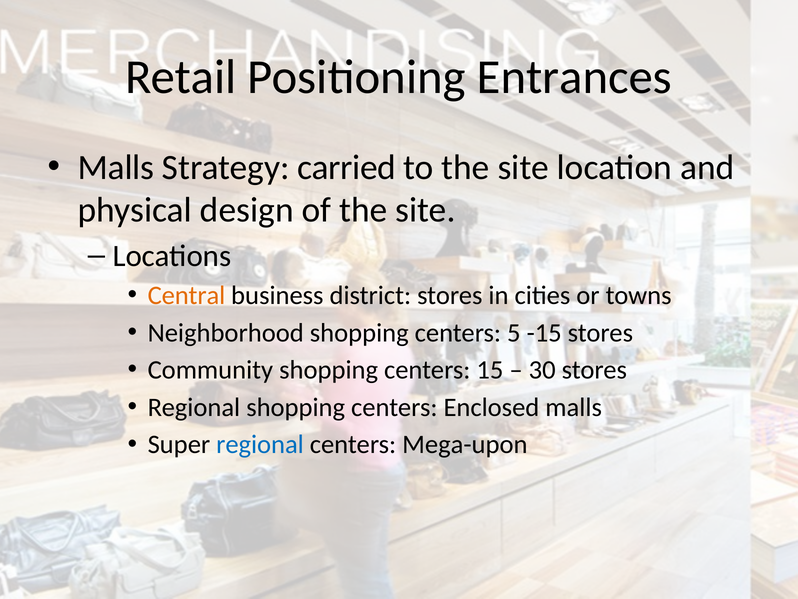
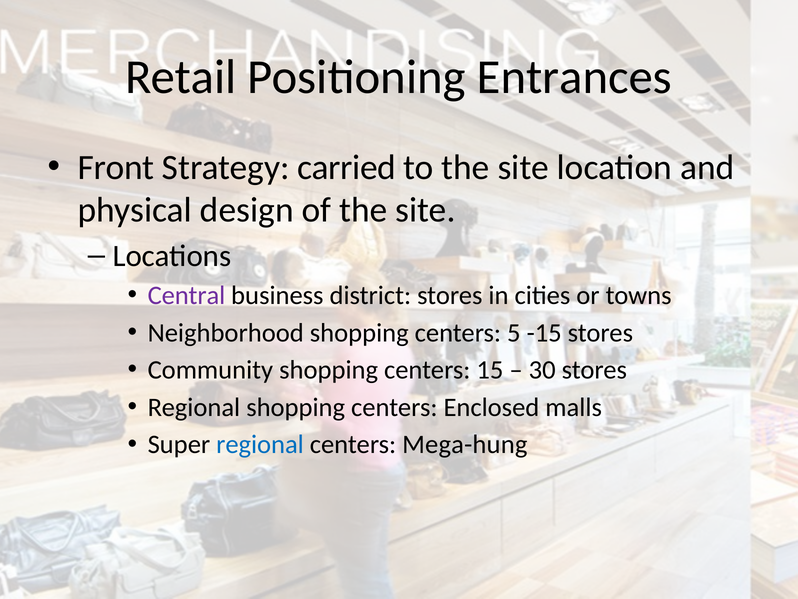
Malls: Malls -> Front (116, 167)
Central colour: orange -> purple (186, 295)
Mega-upon: Mega-upon -> Mega-hung (465, 444)
